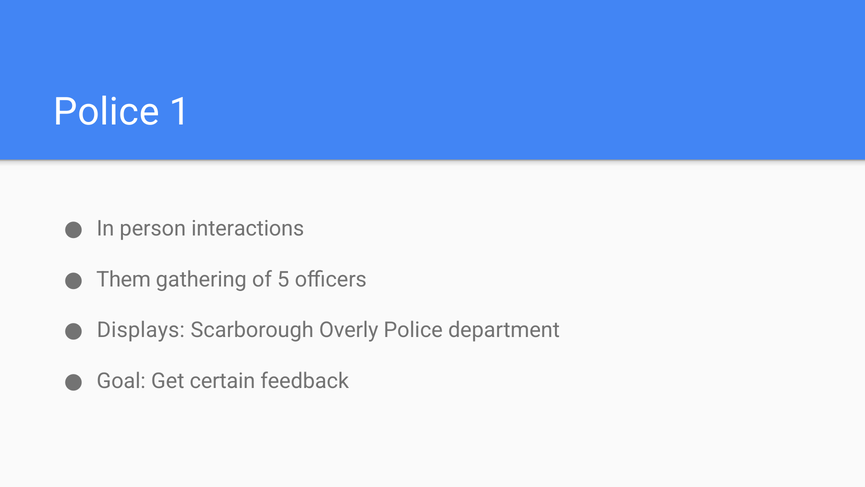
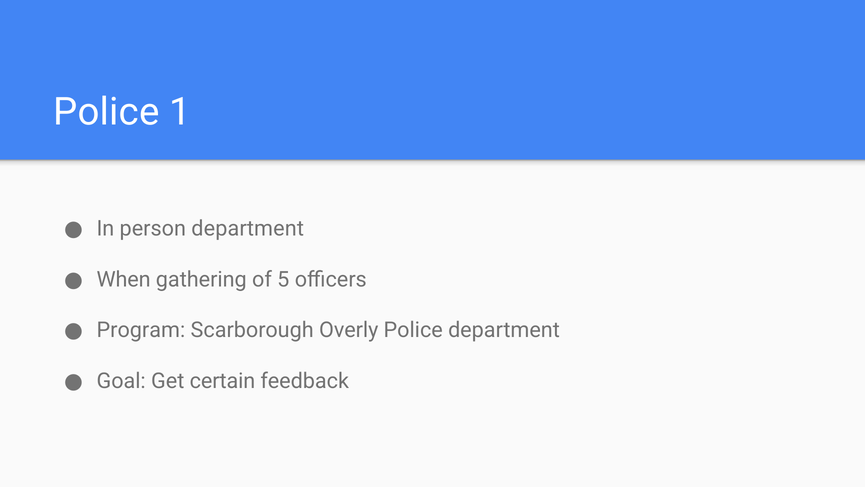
person interactions: interactions -> department (248, 228)
Them: Them -> When (124, 279)
Displays: Displays -> Program (141, 330)
